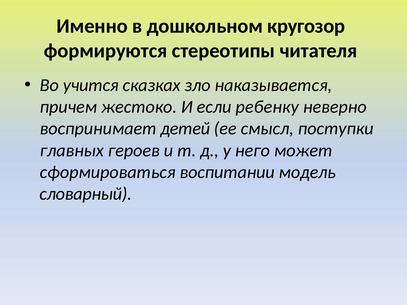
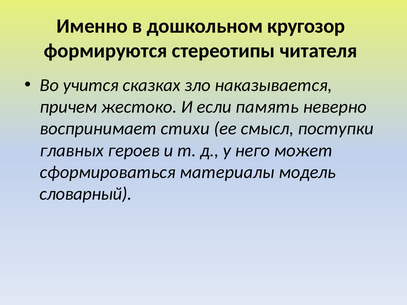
ребенку: ребенку -> память (267, 107)
детей: детей -> стихи (185, 129)
воспитании: воспитании -> материалы (227, 172)
